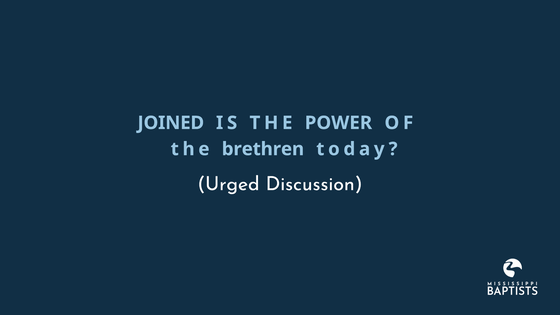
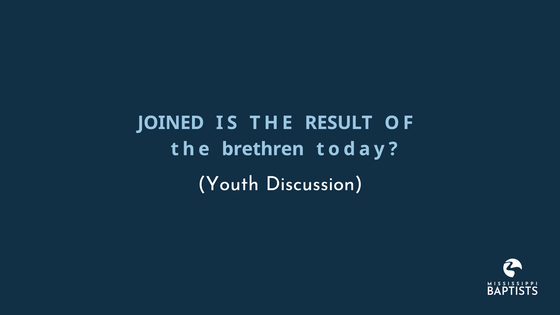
POWER: POWER -> RESULT (339, 123)
Urged: Urged -> Youth (228, 184)
